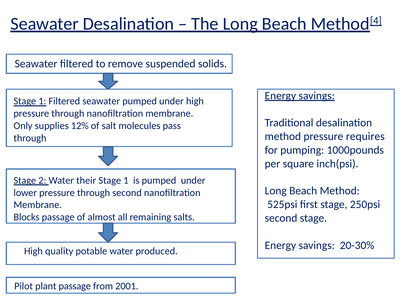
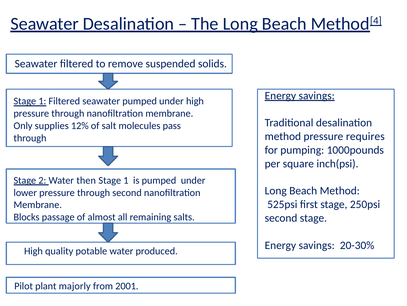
their: their -> then (86, 180)
plant passage: passage -> majorly (75, 285)
